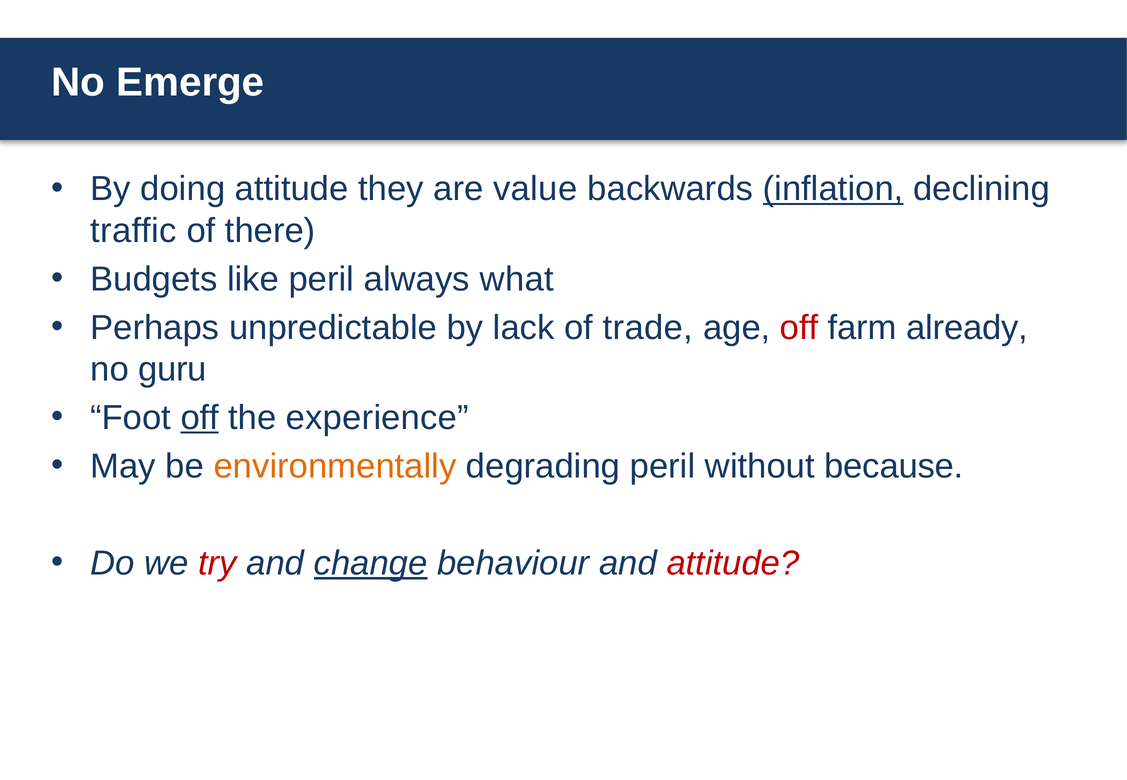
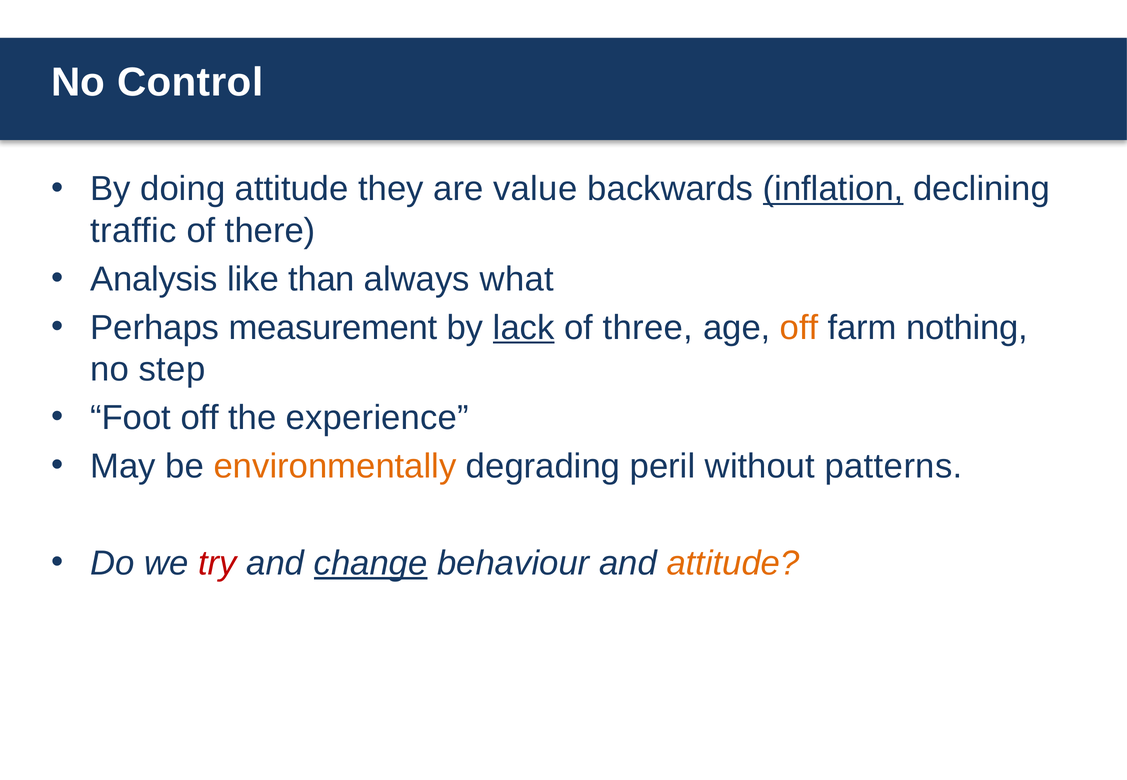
Emerge: Emerge -> Control (190, 82)
Budgets: Budgets -> Analysis (154, 279)
like peril: peril -> than (322, 279)
unpredictable: unpredictable -> measurement (333, 328)
lack underline: none -> present (524, 328)
trade: trade -> three (648, 328)
off colour: red -> orange (799, 328)
already: already -> nothing (967, 328)
guru: guru -> step (172, 369)
off underline: present -> none (200, 418)
because: because -> patterns (894, 466)
attitude colour: red -> orange (733, 564)
